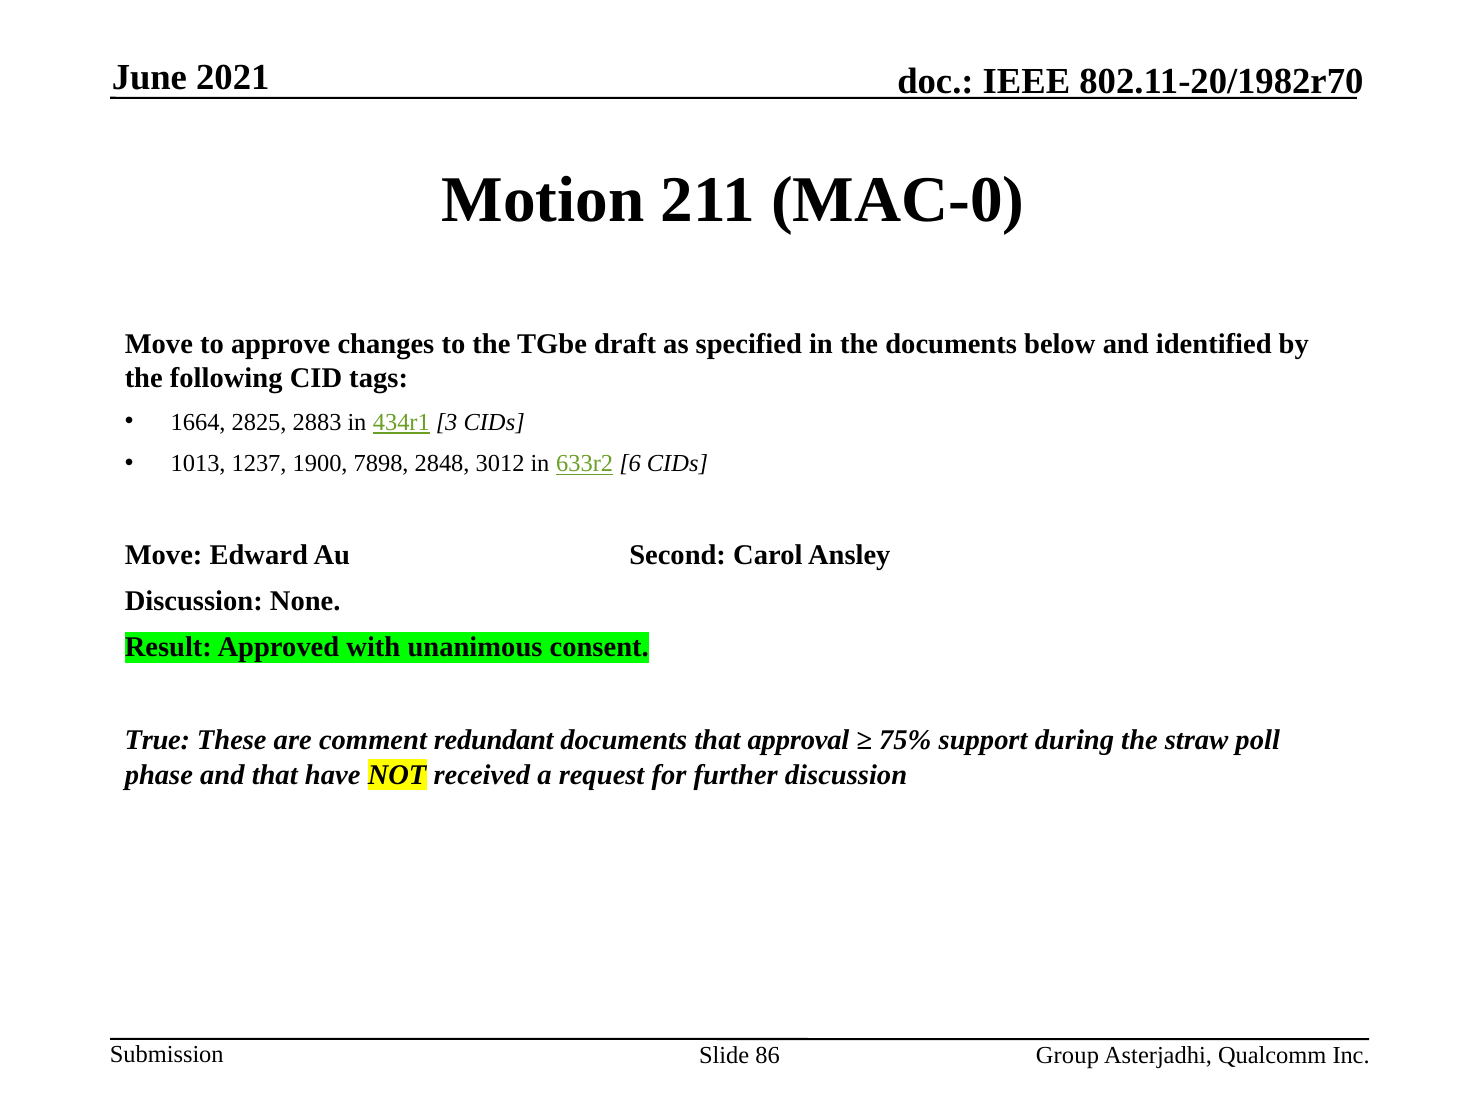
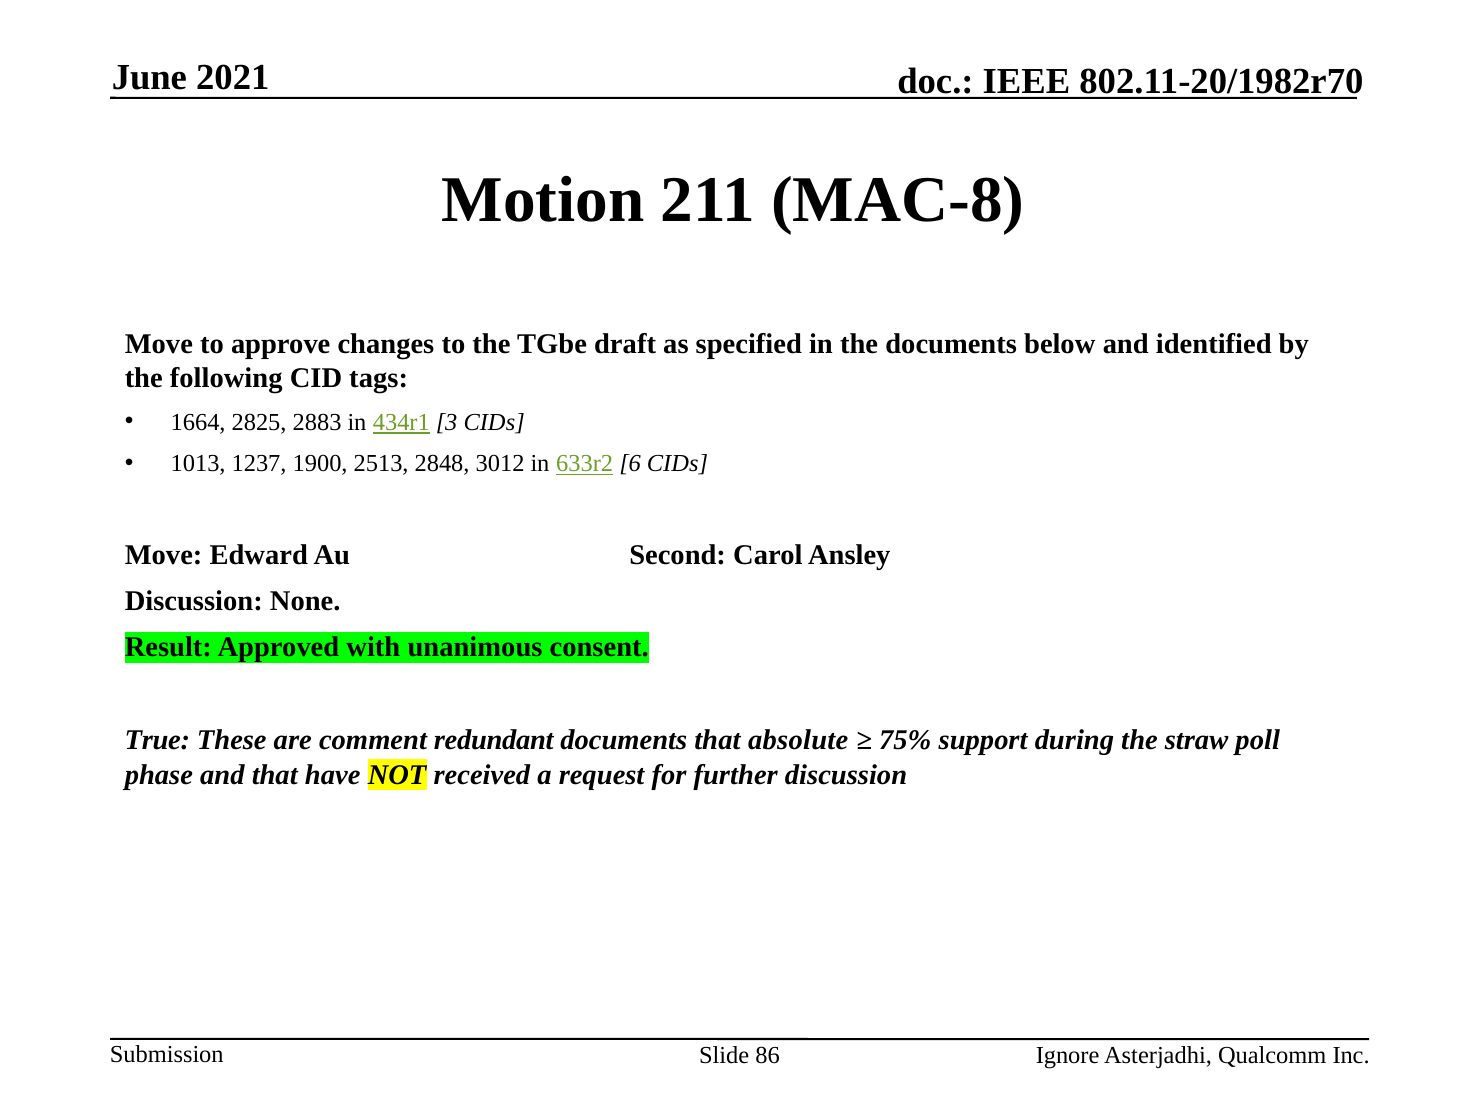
MAC-0: MAC-0 -> MAC-8 (898, 200)
7898: 7898 -> 2513 (381, 464)
approval: approval -> absolute (798, 741)
Group: Group -> Ignore (1068, 1055)
